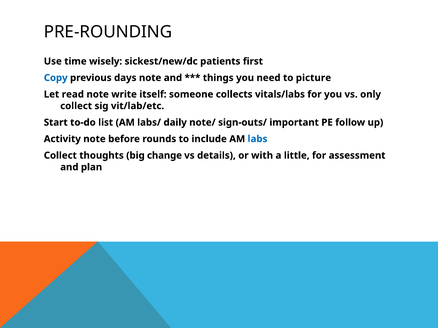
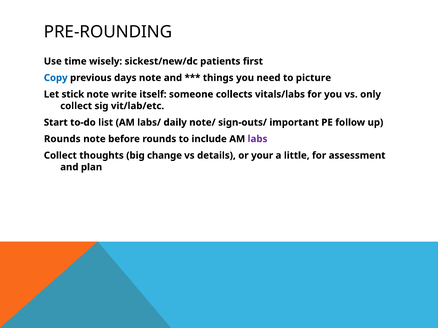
read: read -> stick (73, 94)
Activity: Activity -> Rounds (62, 139)
labs colour: blue -> purple (258, 139)
with: with -> your (262, 156)
